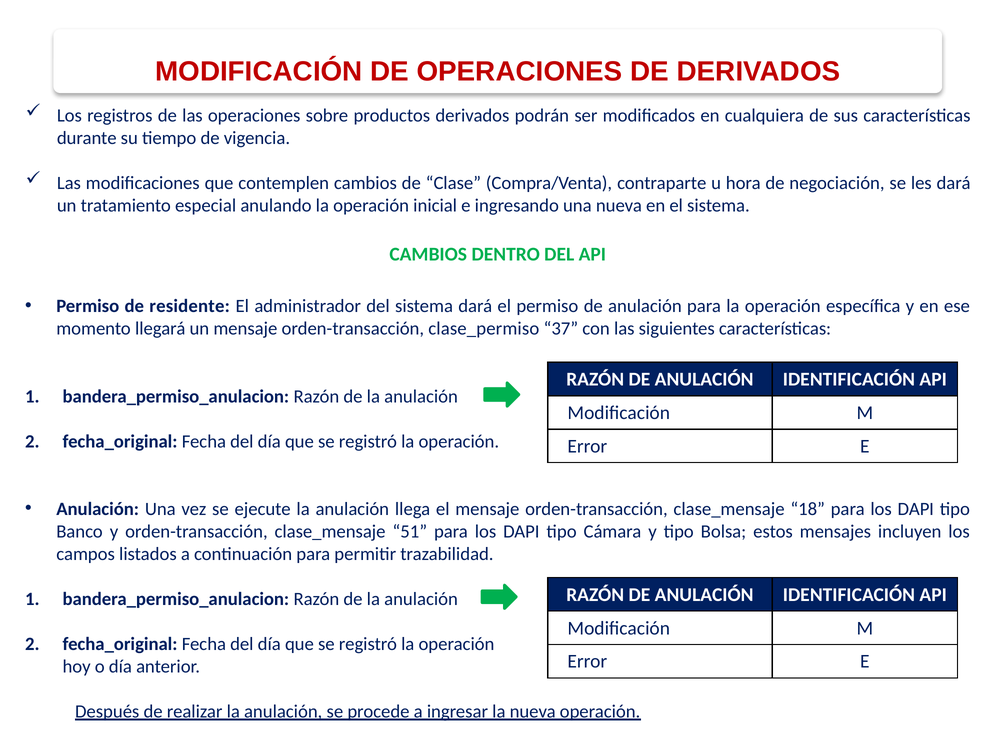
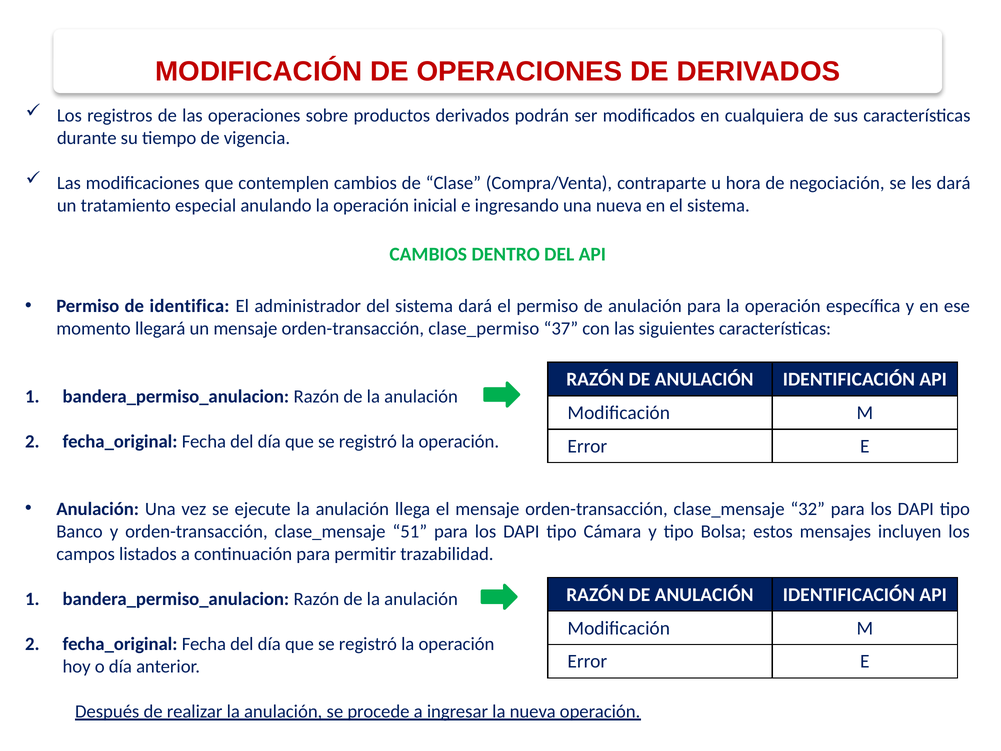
residente: residente -> identifica (190, 306)
18: 18 -> 32 (808, 509)
